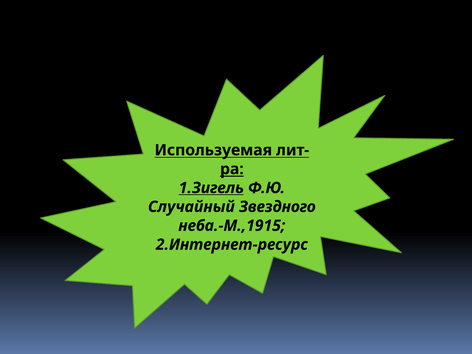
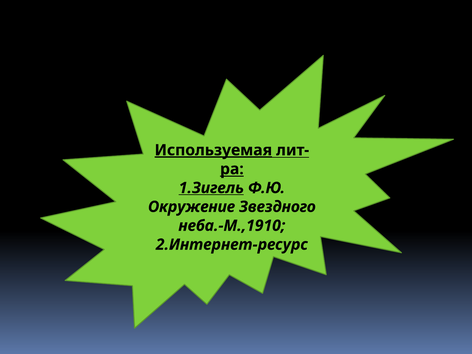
Используемая underline: none -> present (213, 150)
Случайный: Случайный -> Окружение (191, 207)
неба.-М.,1915: неба.-М.,1915 -> неба.-М.,1910 (232, 226)
